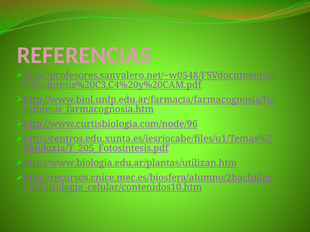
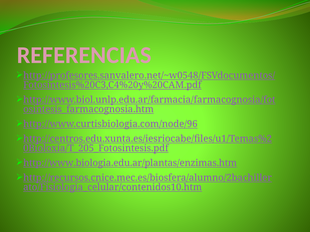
http://www.biologia.edu.ar/plantas/utilizan.htm: http://www.biologia.edu.ar/plantas/utilizan.htm -> http://www.biologia.edu.ar/plantas/enzimas.htm (130, 163)
